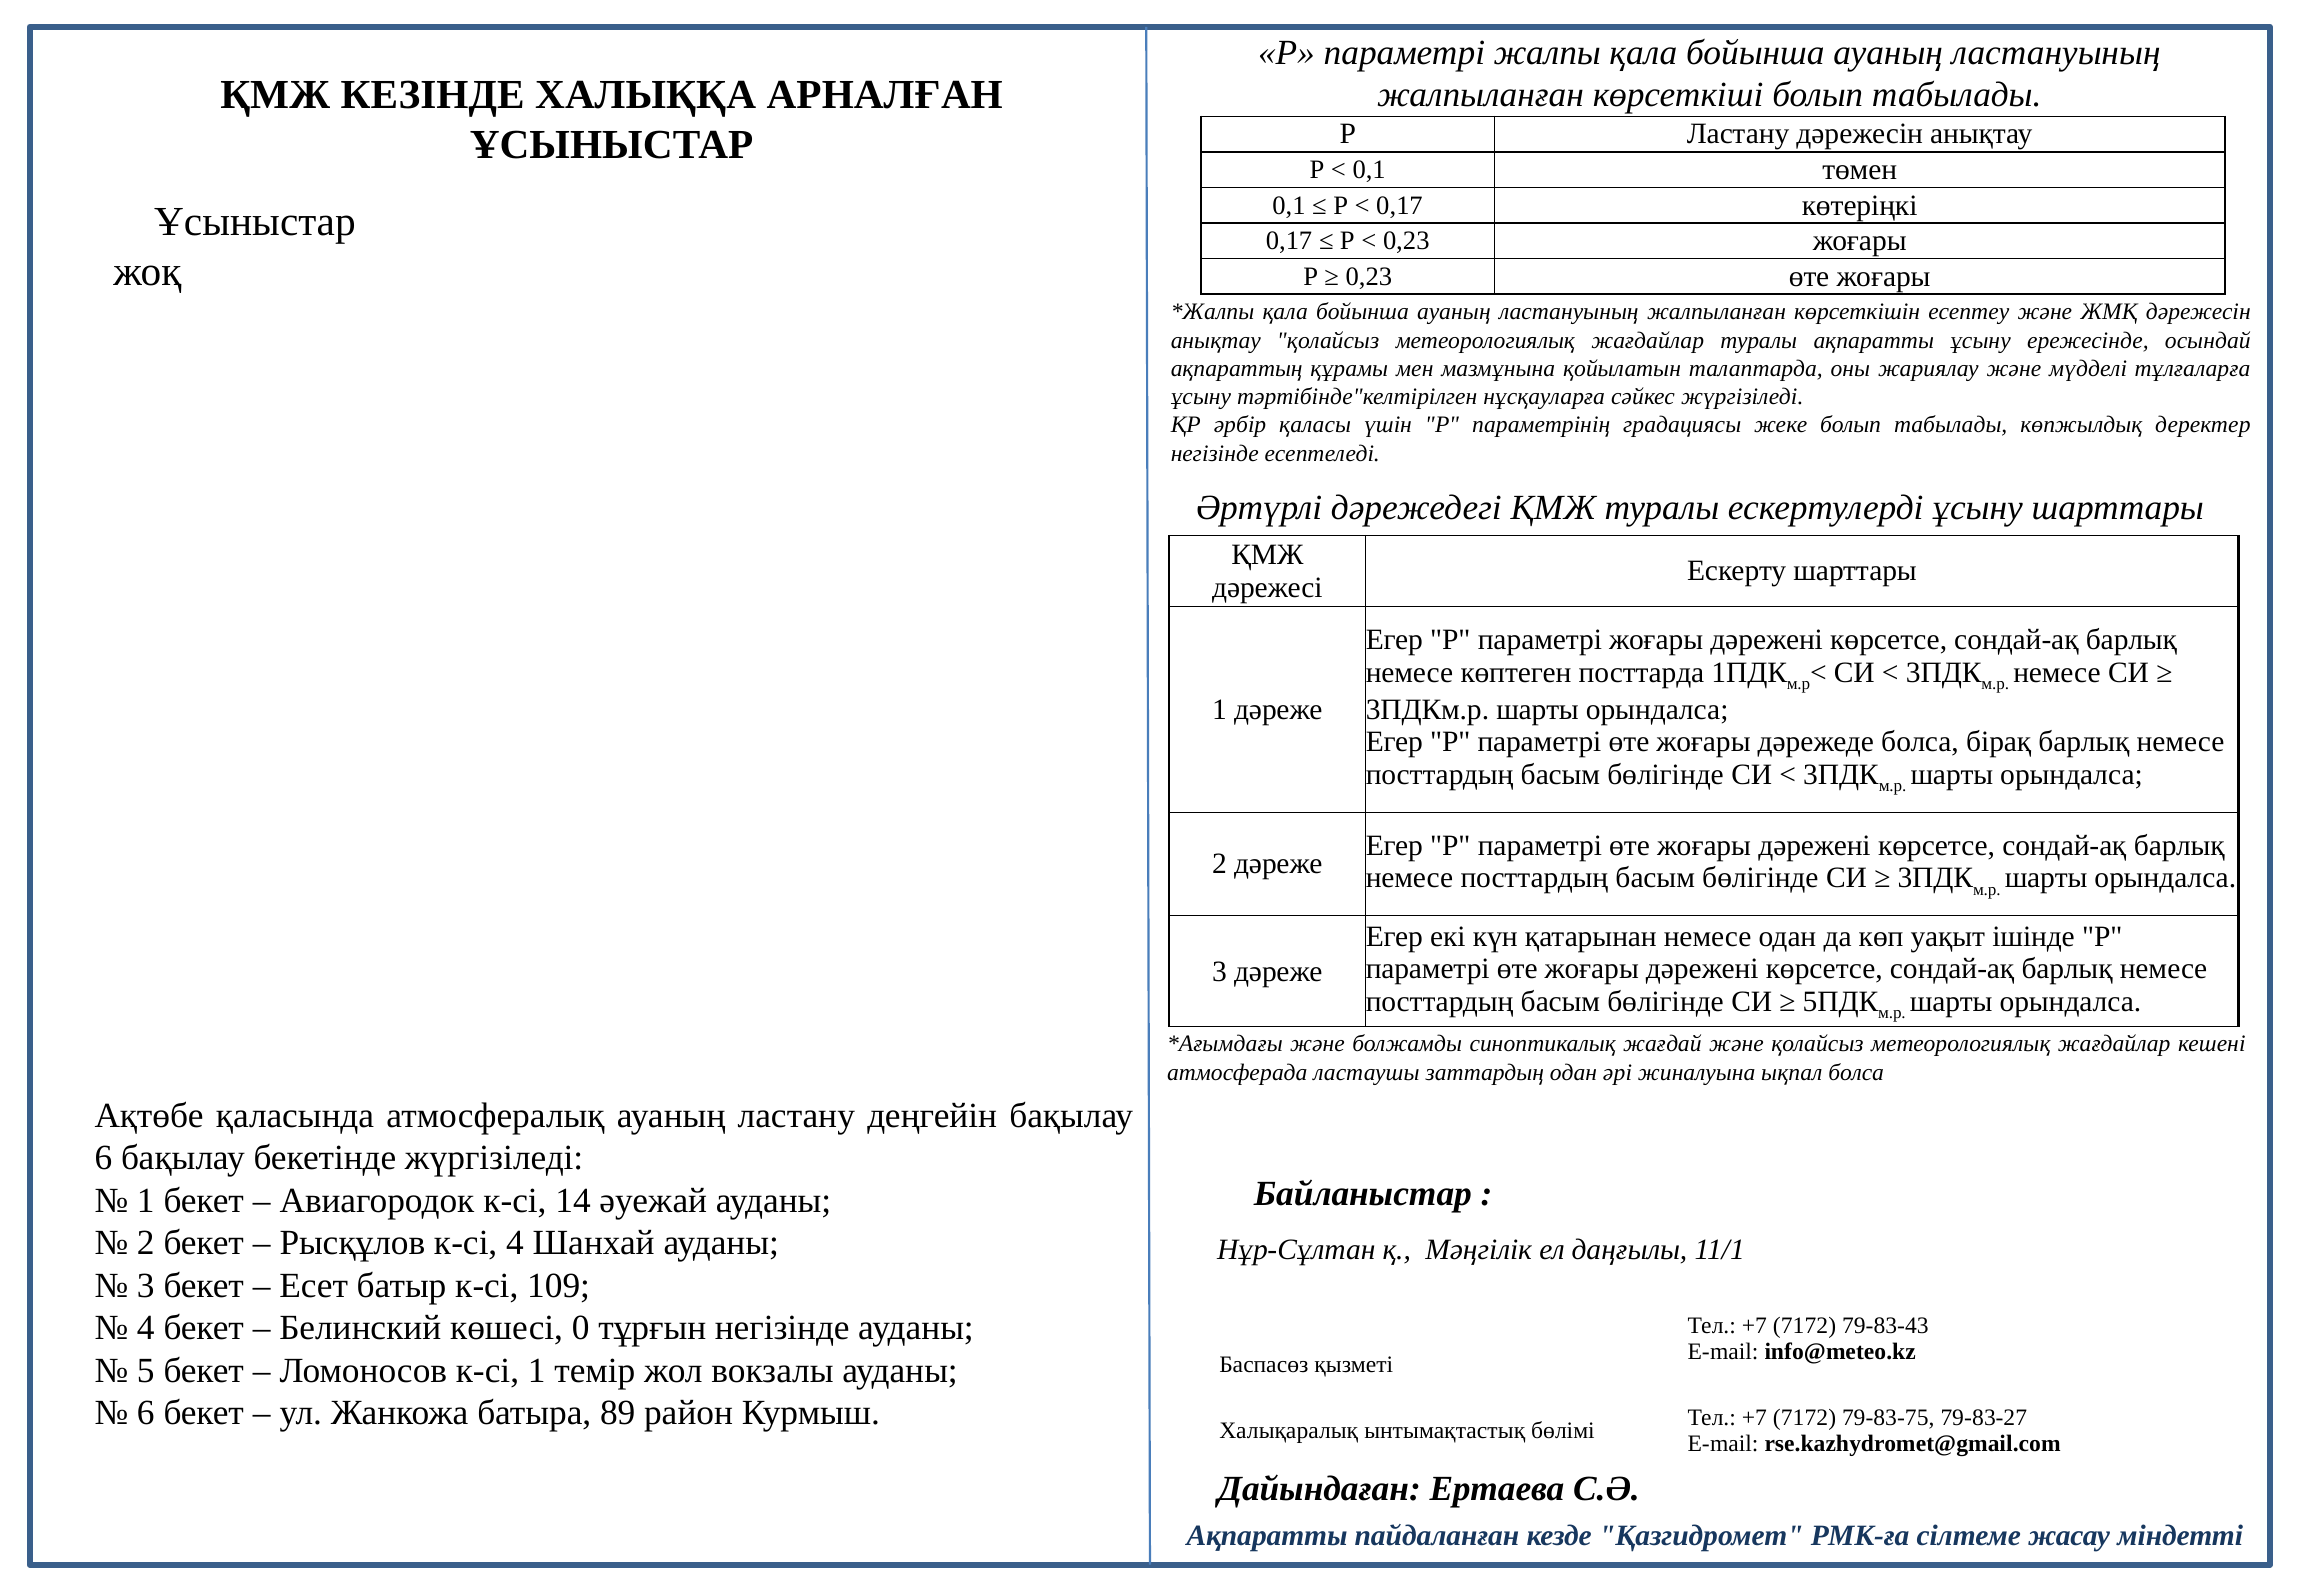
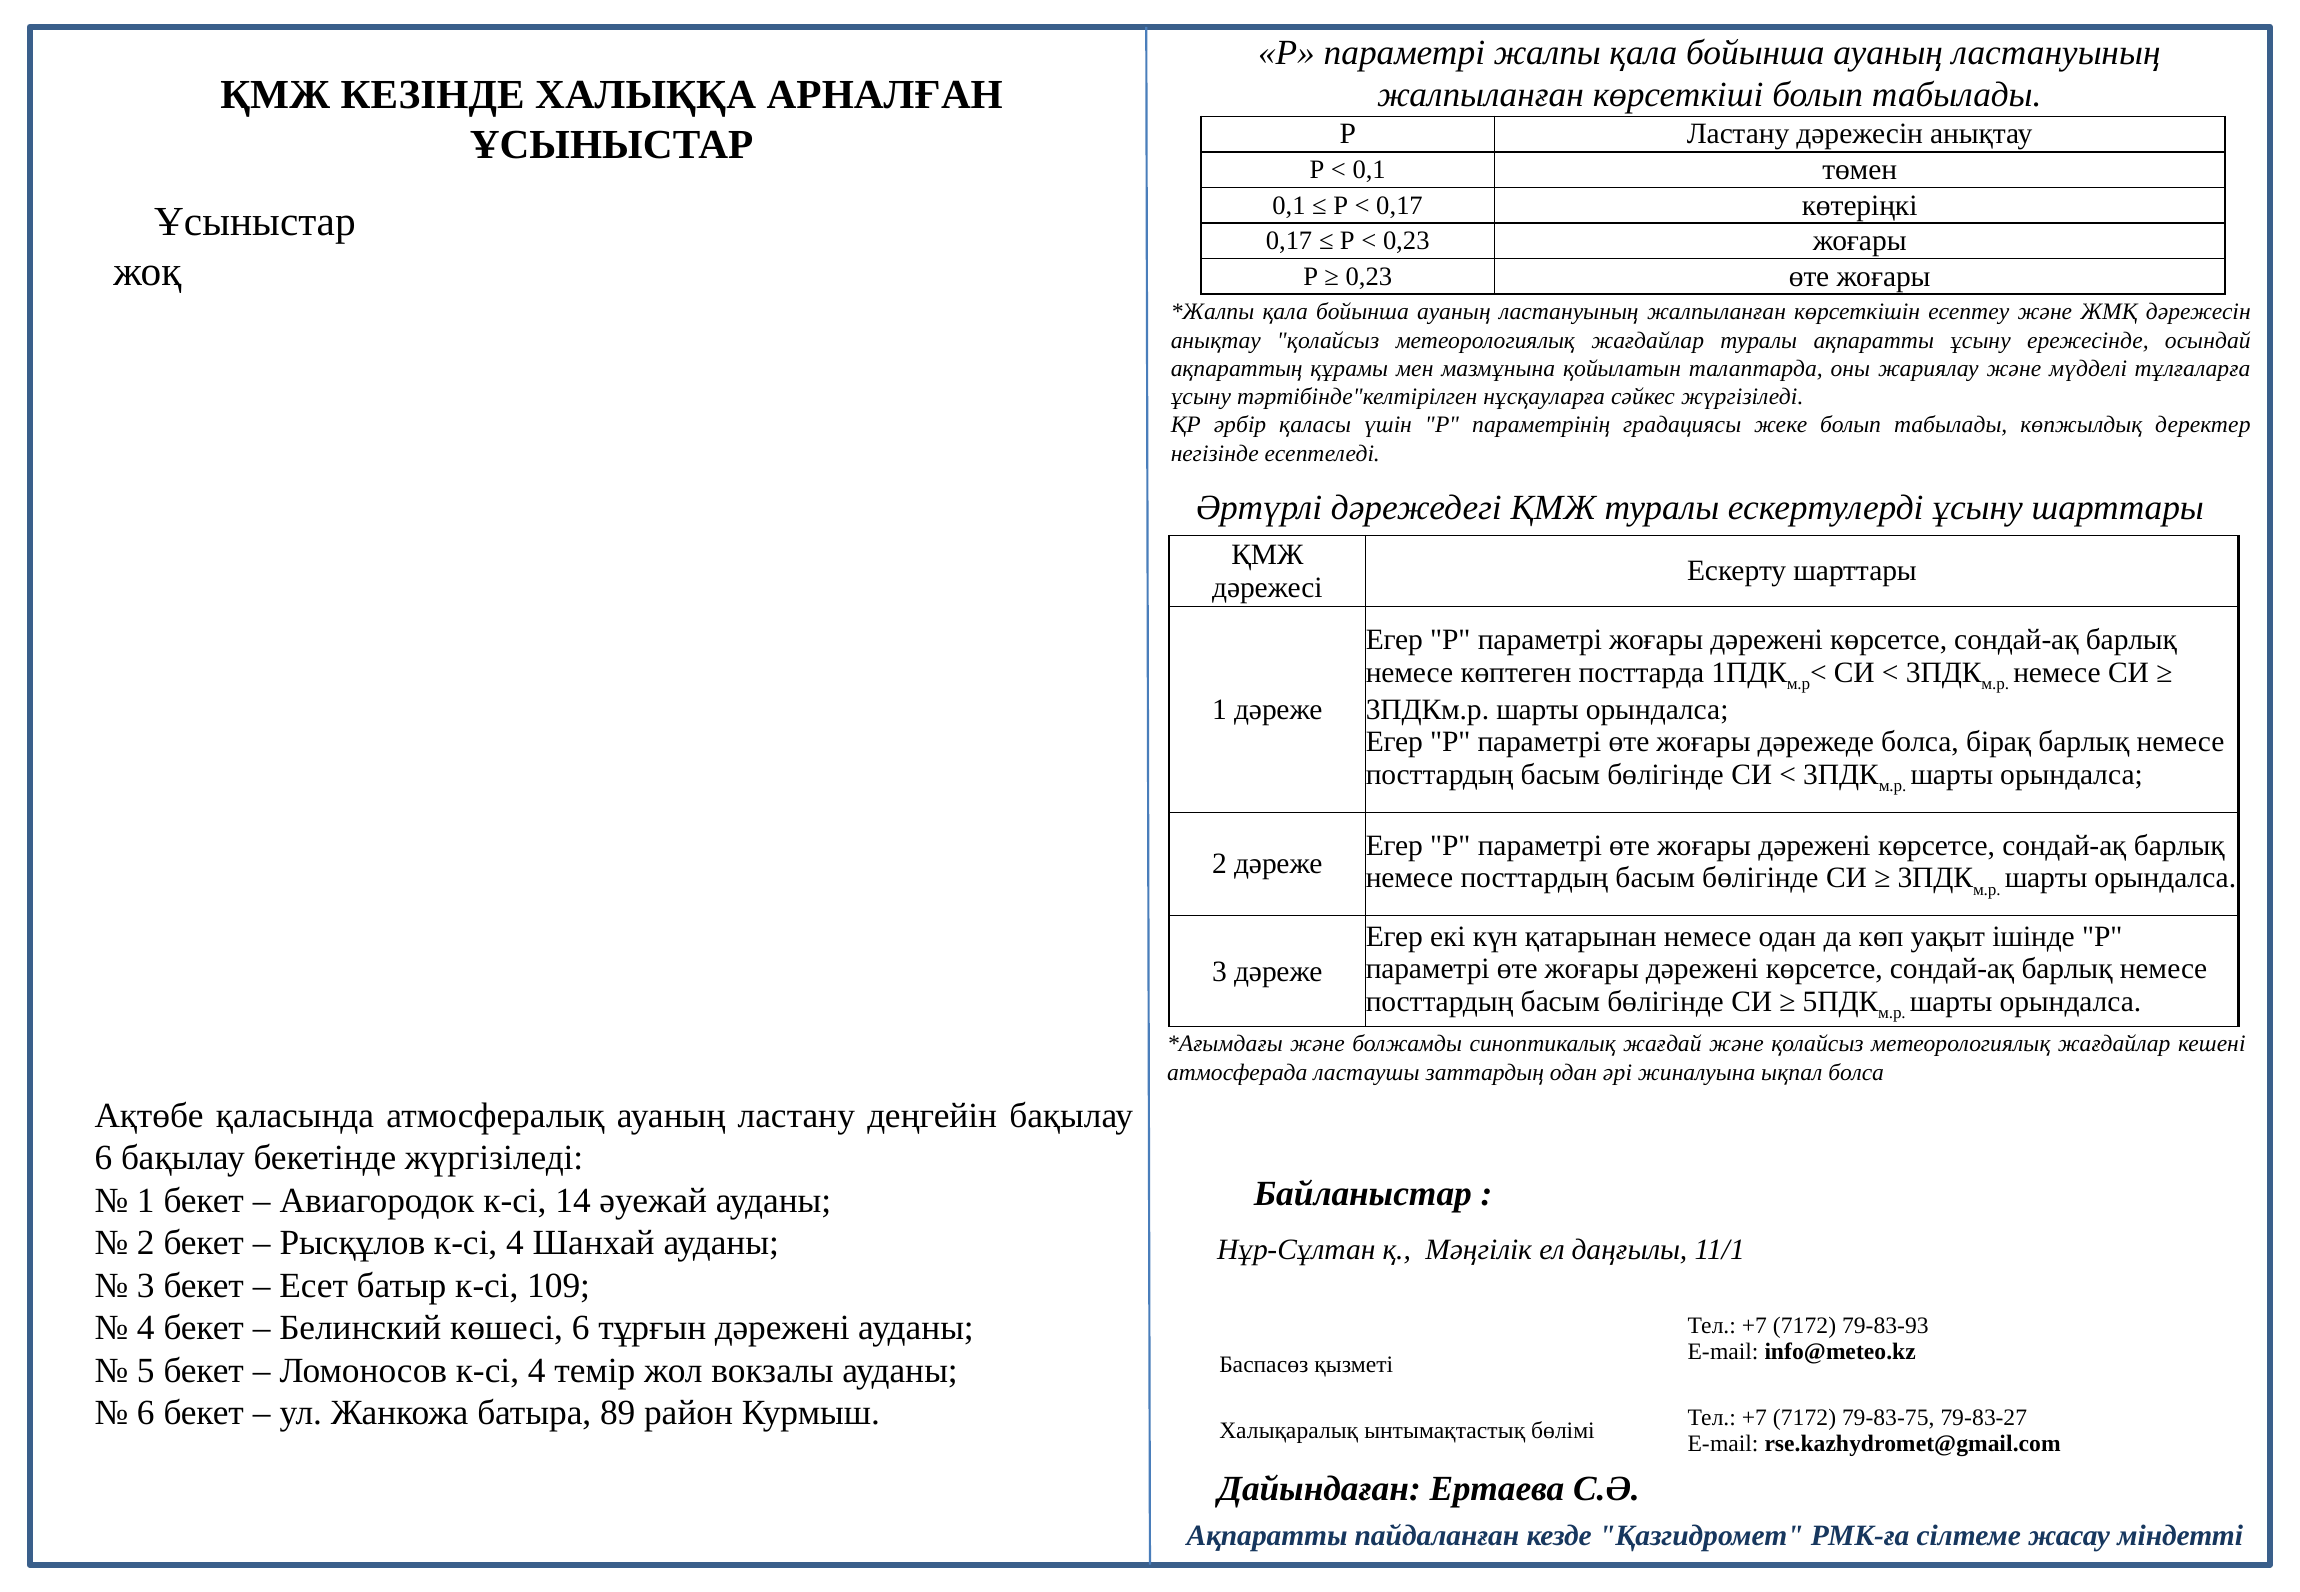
көшесі 0: 0 -> 6 (581, 1328)
тұрғын негізінде: негізінде -> дәрежені (782, 1328)
79-83-43: 79-83-43 -> 79-83-93 (1885, 1326)
Ломоносов к-сі 1: 1 -> 4 (537, 1371)
